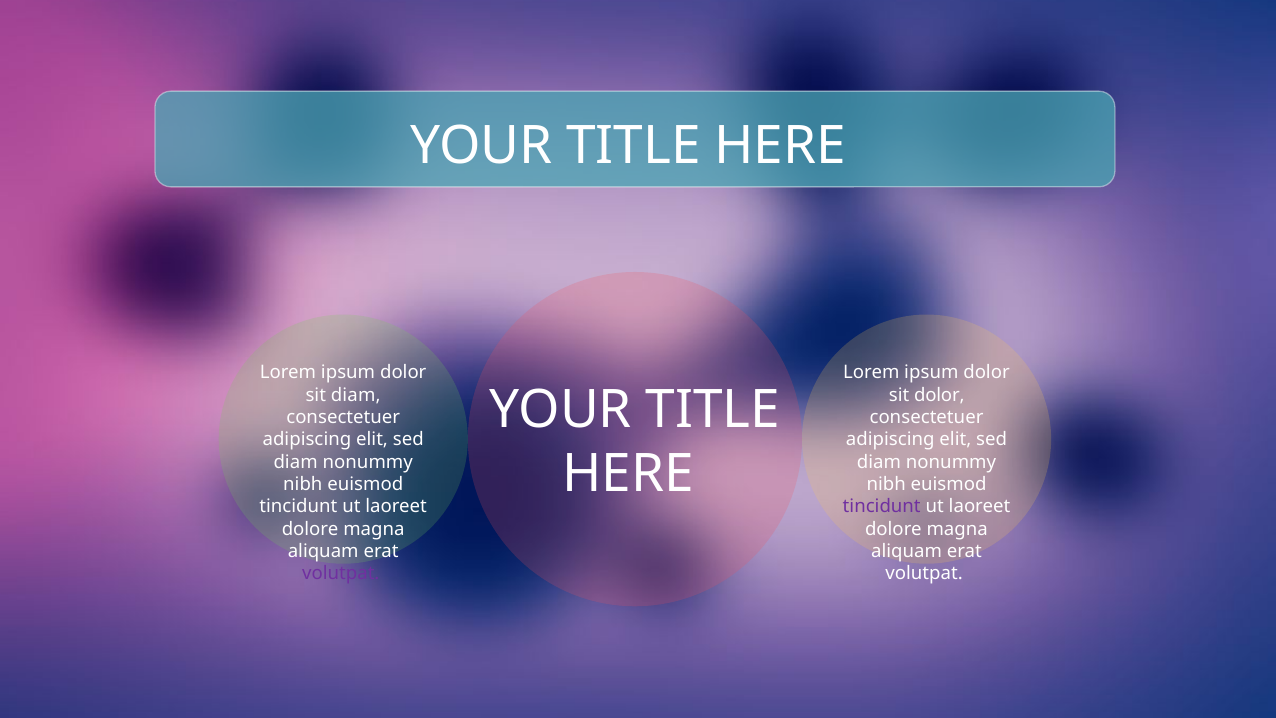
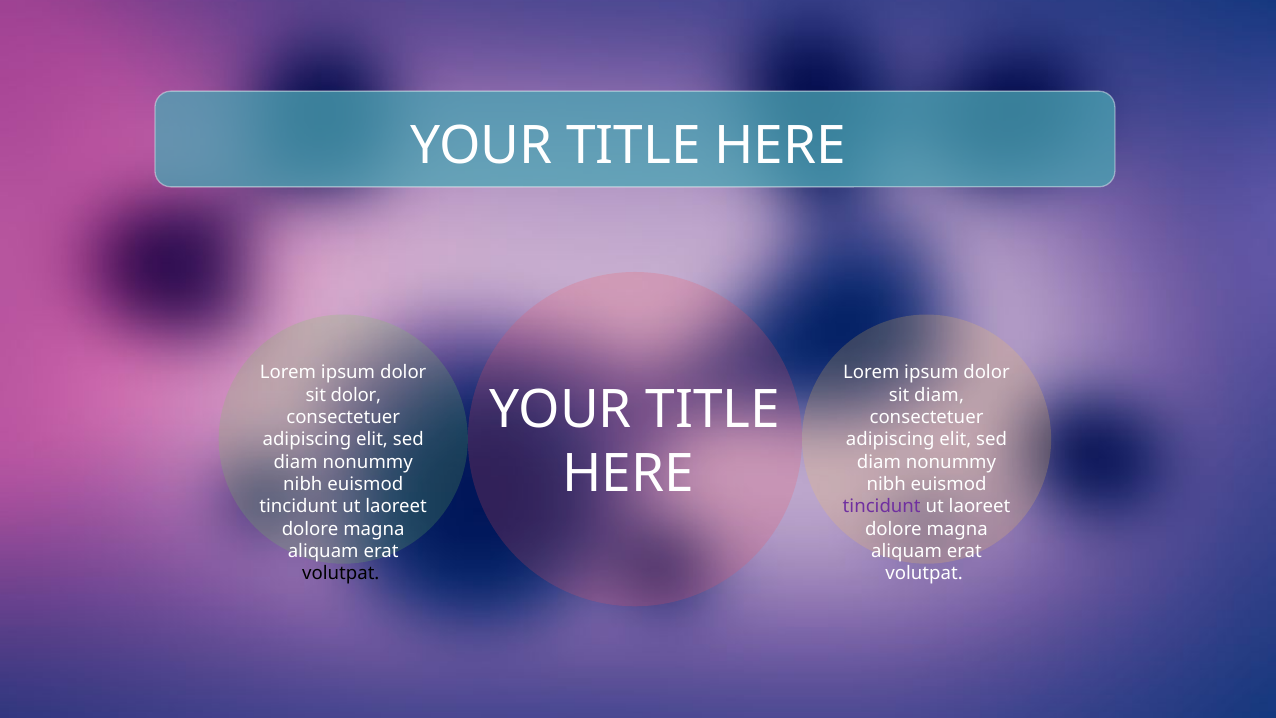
sit diam: diam -> dolor (356, 395)
sit dolor: dolor -> diam (939, 395)
volutpat colour: purple -> black (341, 573)
